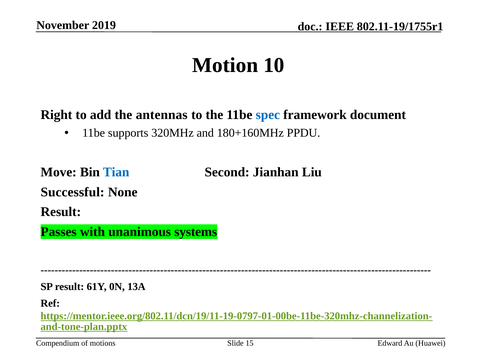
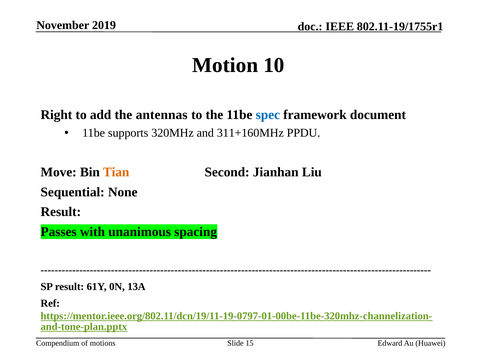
180+160MHz: 180+160MHz -> 311+160MHz (250, 133)
Tian colour: blue -> orange (116, 172)
Successful: Successful -> Sequential (73, 192)
systems: systems -> spacing (196, 232)
